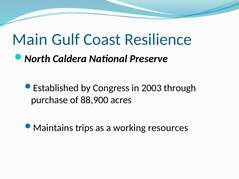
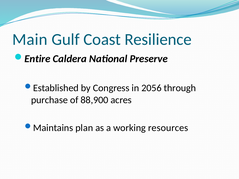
North: North -> Entire (37, 59)
2003: 2003 -> 2056 (151, 88)
trips: trips -> plan (84, 128)
